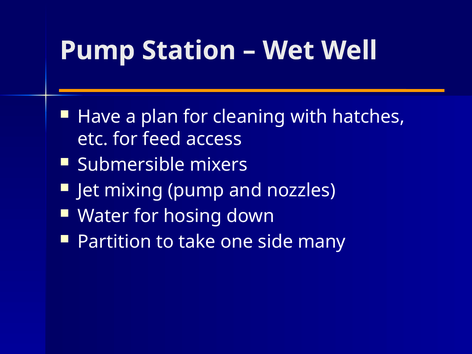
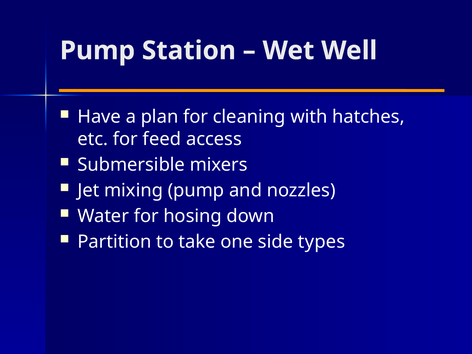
many: many -> types (322, 242)
